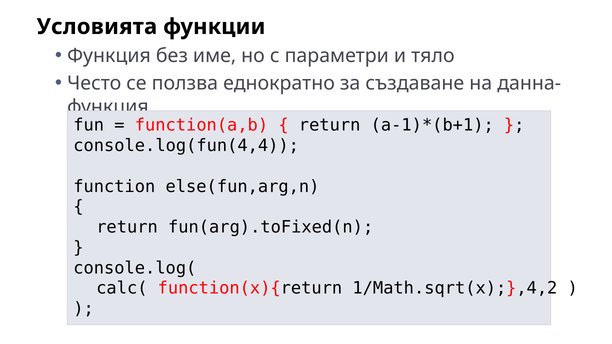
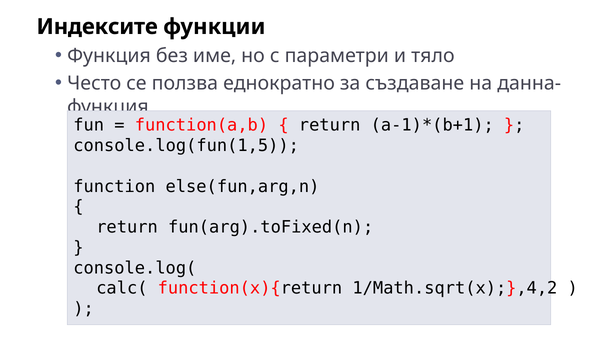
Условията: Условията -> Индексите (97, 27)
console.log(fun(4,4: console.log(fun(4,4 -> console.log(fun(1,5 (186, 146)
